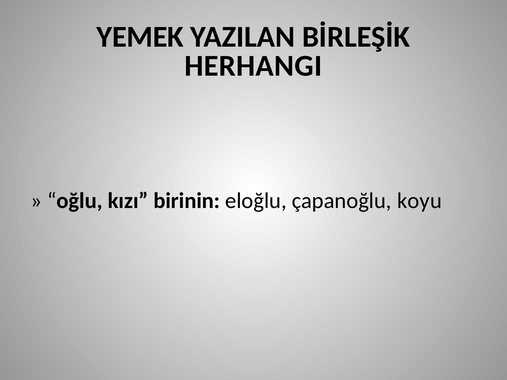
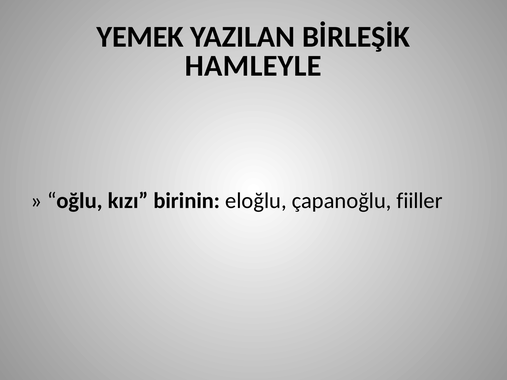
HERHANGI: HERHANGI -> HAMLEYLE (253, 66)
koyu: koyu -> fiiller (420, 201)
